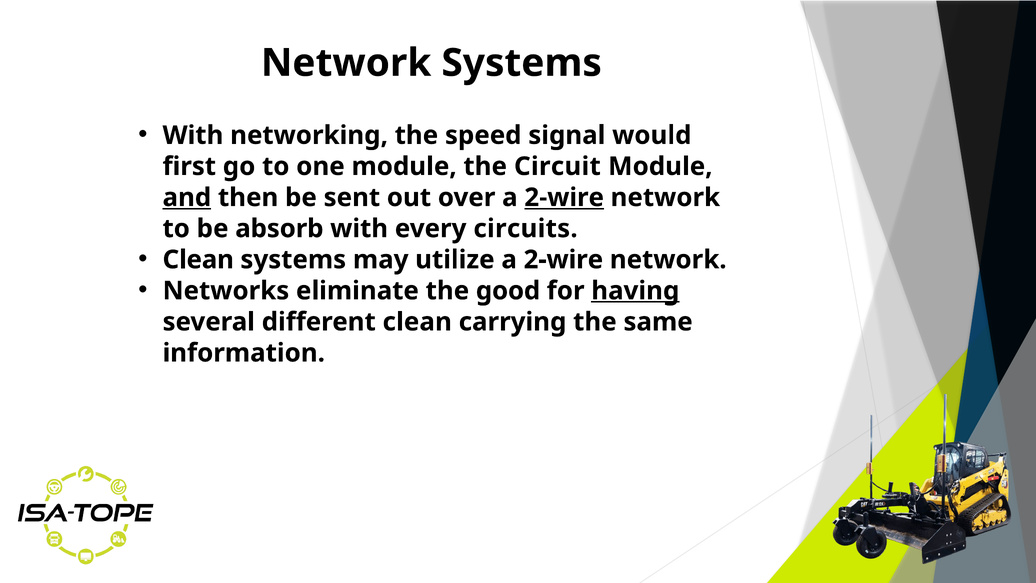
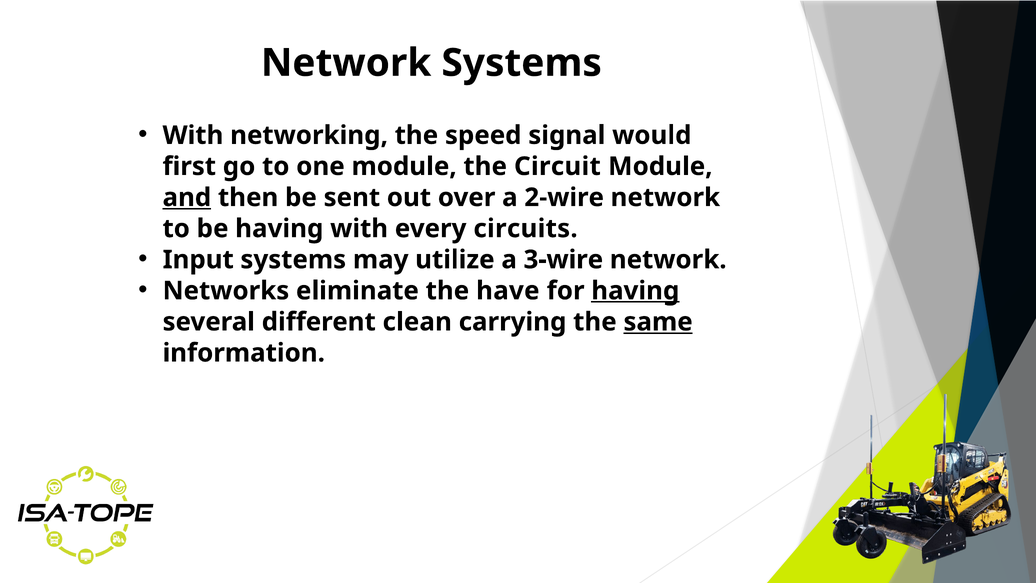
2-wire underline: present -> none (564, 197)
be absorb: absorb -> having (279, 229)
Clean: Clean -> Input (198, 260)
utilize a 2-wire: 2-wire -> 3-wire (563, 260)
good: good -> have (508, 291)
same underline: none -> present (658, 322)
